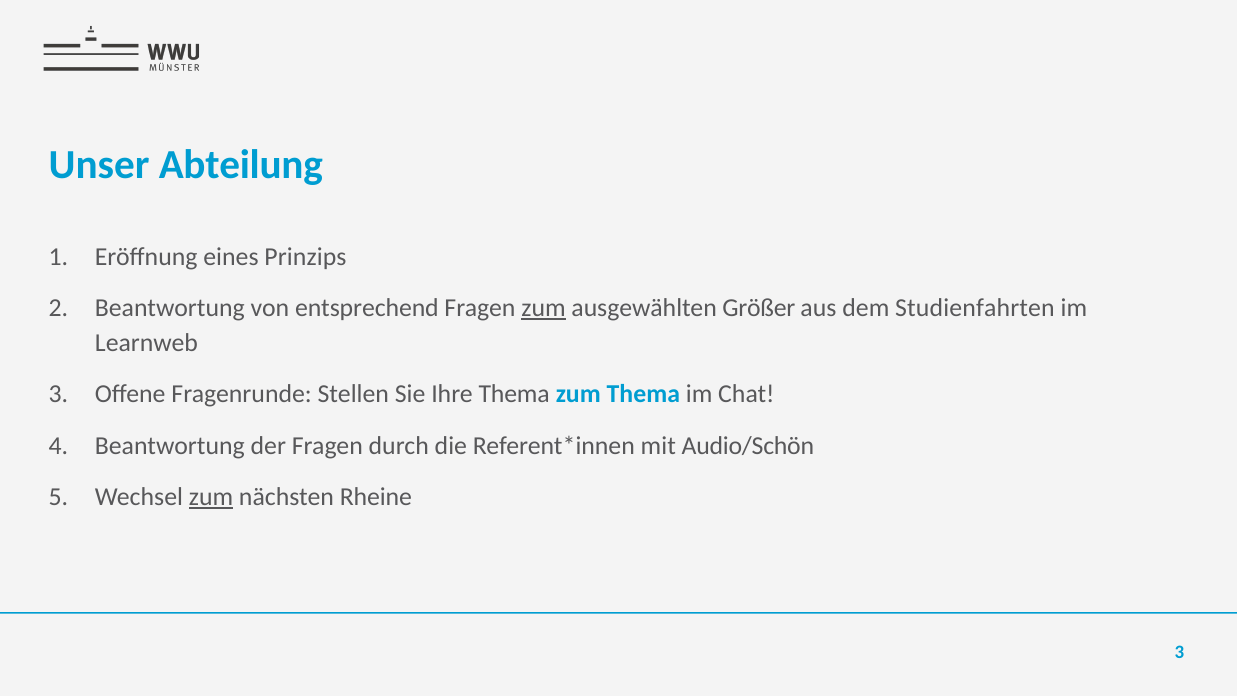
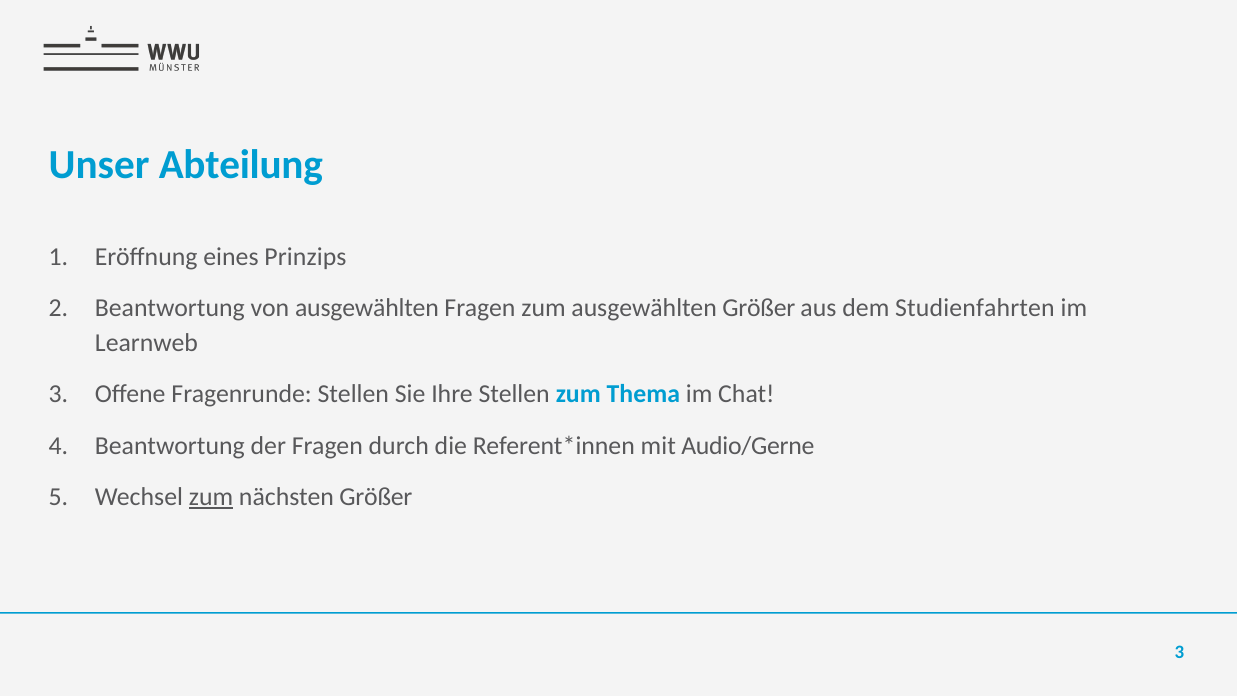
von entsprechend: entsprechend -> ausgewählten (367, 308)
zum underline: present -> none (544, 308)
Ihre Thema: Thema -> Stellen (514, 394)
Audio/Schön: Audio/Schön -> Audio/Gerne (748, 445)
nächsten Rheine: Rheine -> Größer (376, 497)
